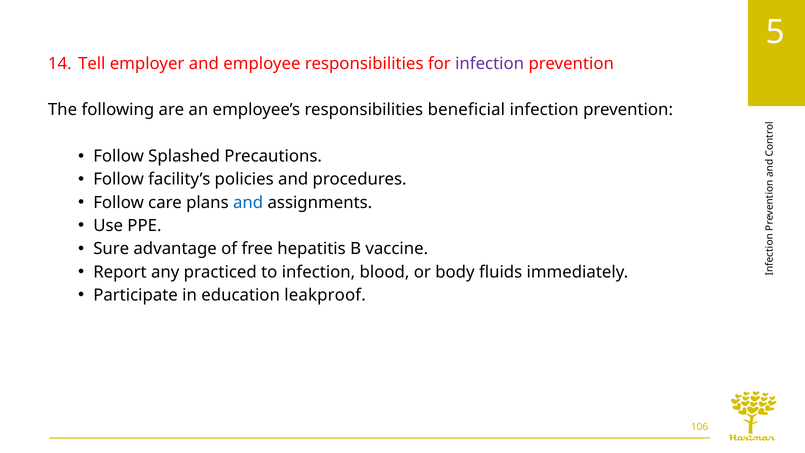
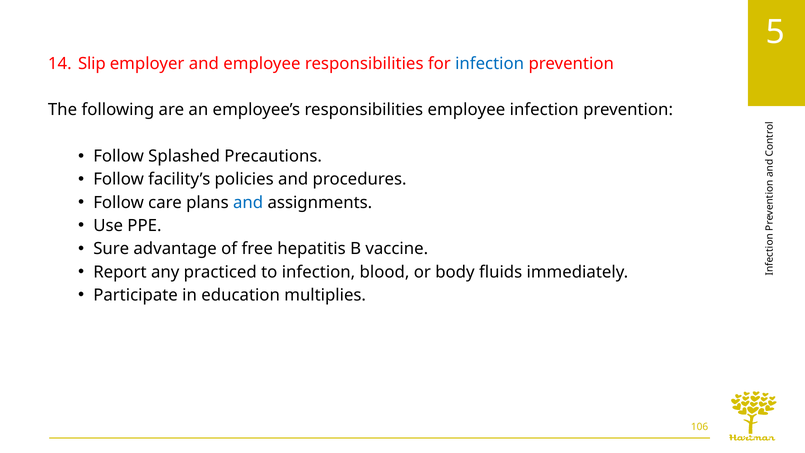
Tell: Tell -> Slip (92, 63)
infection colour: purple -> blue (490, 63)
responsibilities beneficial: beneficial -> employee (466, 110)
leakproof: leakproof -> multiplies (325, 295)
